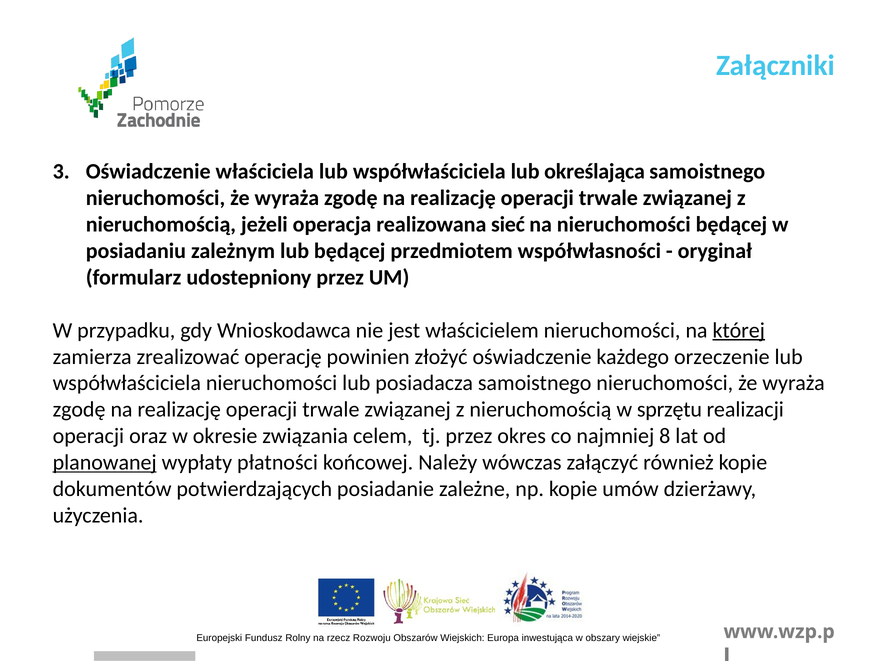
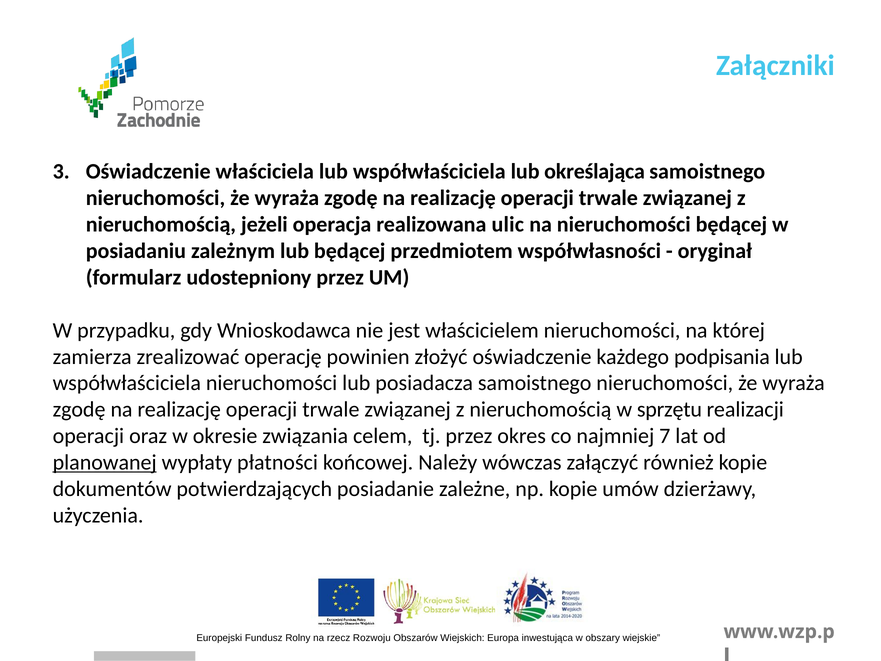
sieć: sieć -> ulic (508, 224)
której underline: present -> none (739, 330)
orzeczenie: orzeczenie -> podpisania (722, 357)
8: 8 -> 7 (665, 436)
